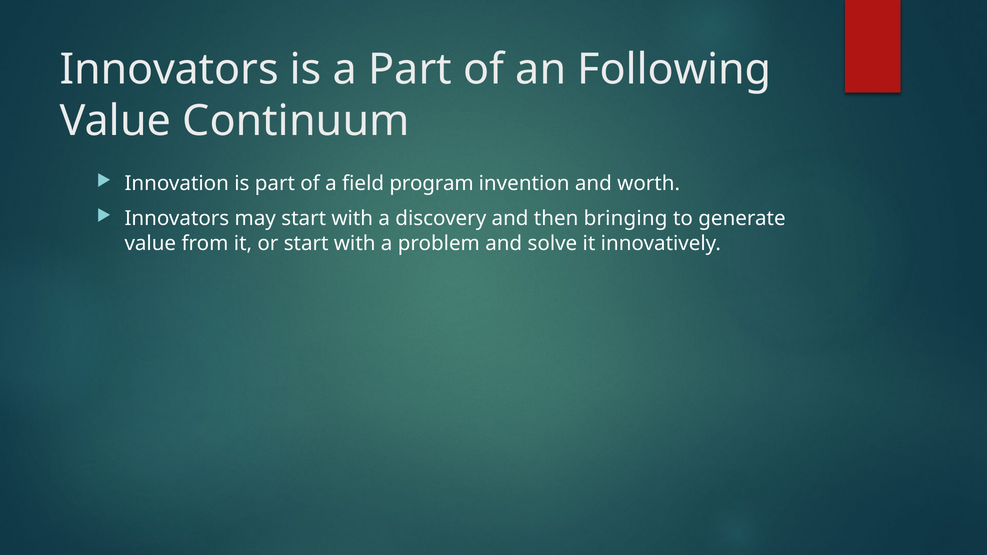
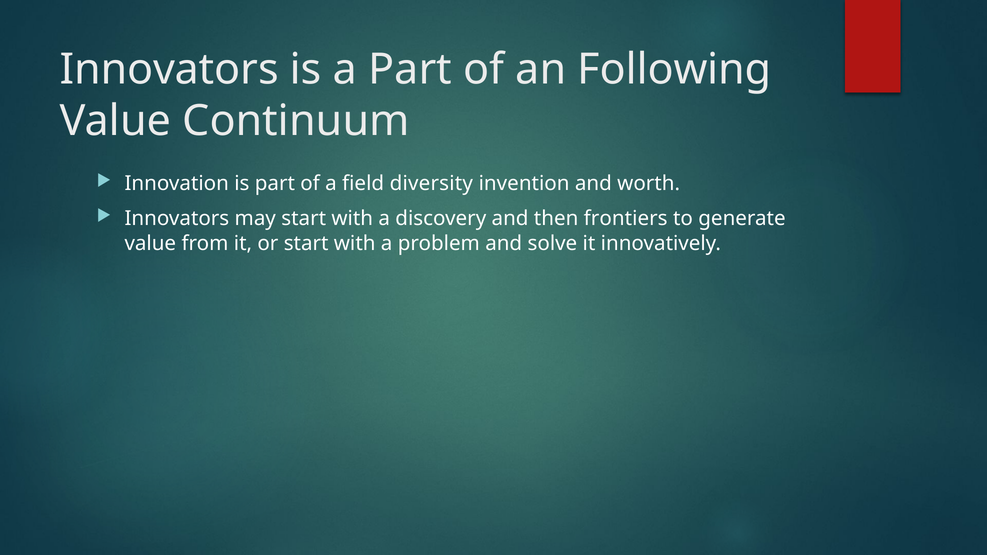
program: program -> diversity (431, 184)
bringing: bringing -> frontiers (626, 219)
